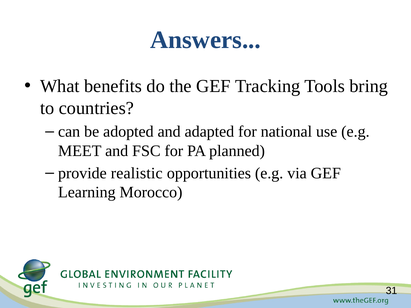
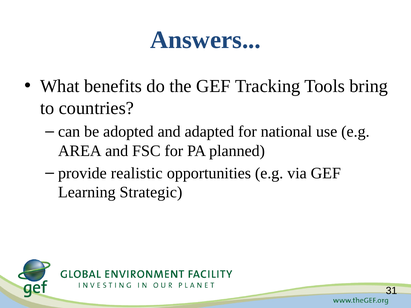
MEET: MEET -> AREA (80, 151)
Morocco: Morocco -> Strategic (151, 192)
